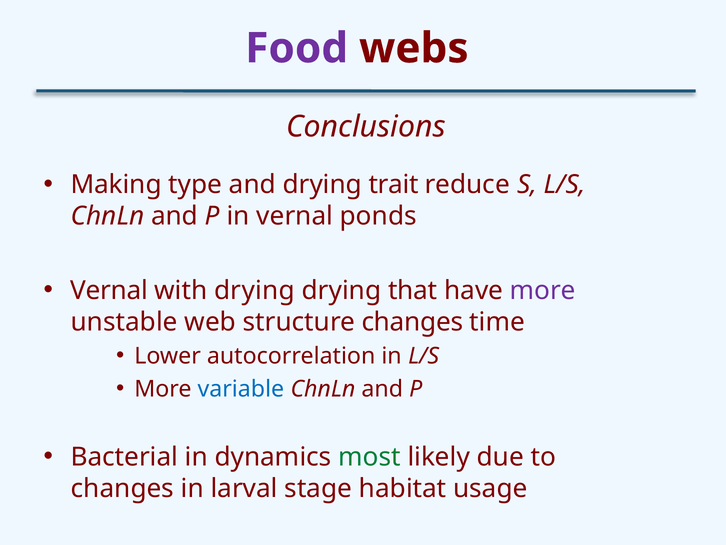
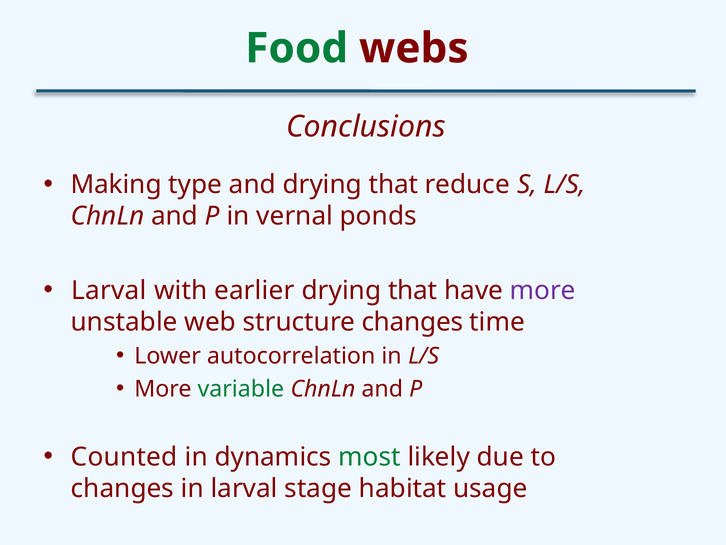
Food colour: purple -> green (297, 48)
and drying trait: trait -> that (394, 185)
Vernal: Vernal -> Larval (109, 290)
with drying: drying -> earlier (254, 290)
variable colour: blue -> green (241, 389)
Bacterial: Bacterial -> Counted (124, 457)
